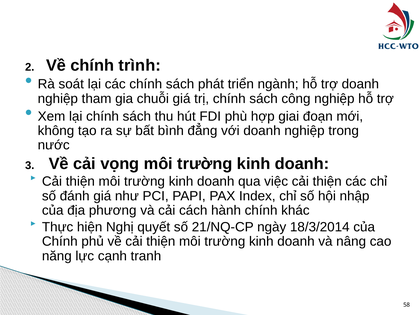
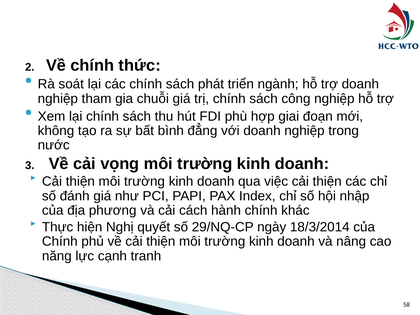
trình: trình -> thức (140, 66)
21/NQ-CP: 21/NQ-CP -> 29/NQ-CP (223, 227)
